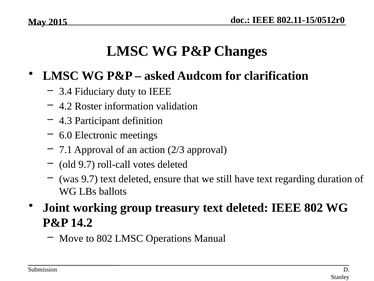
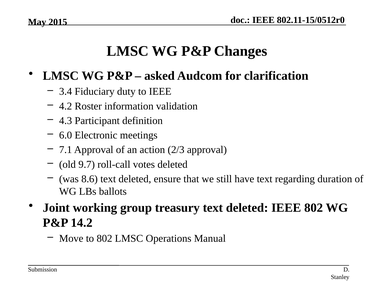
was 9.7: 9.7 -> 8.6 (90, 179)
